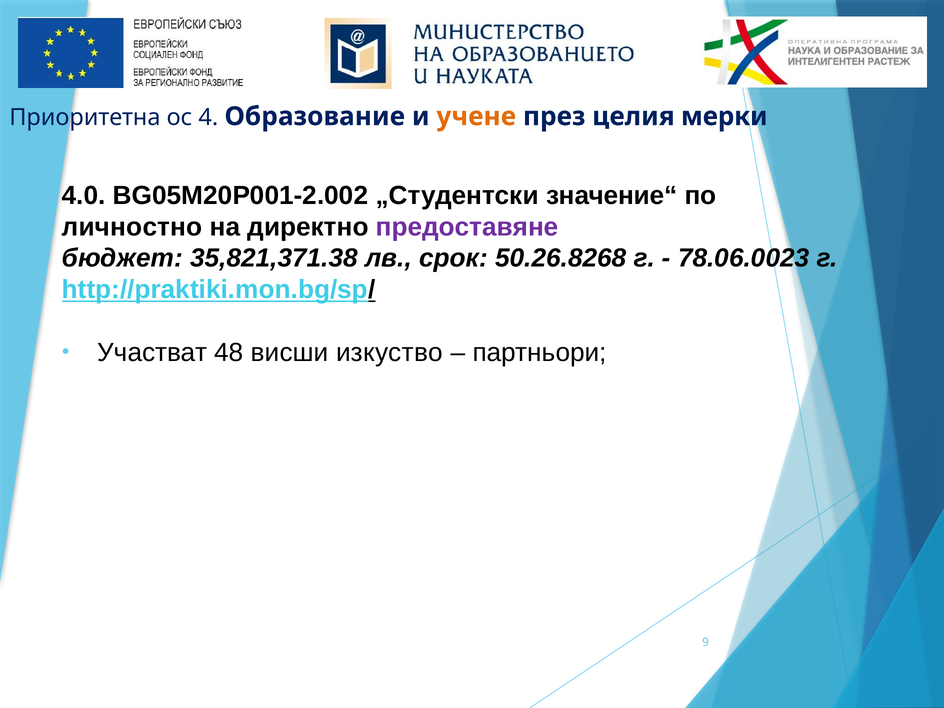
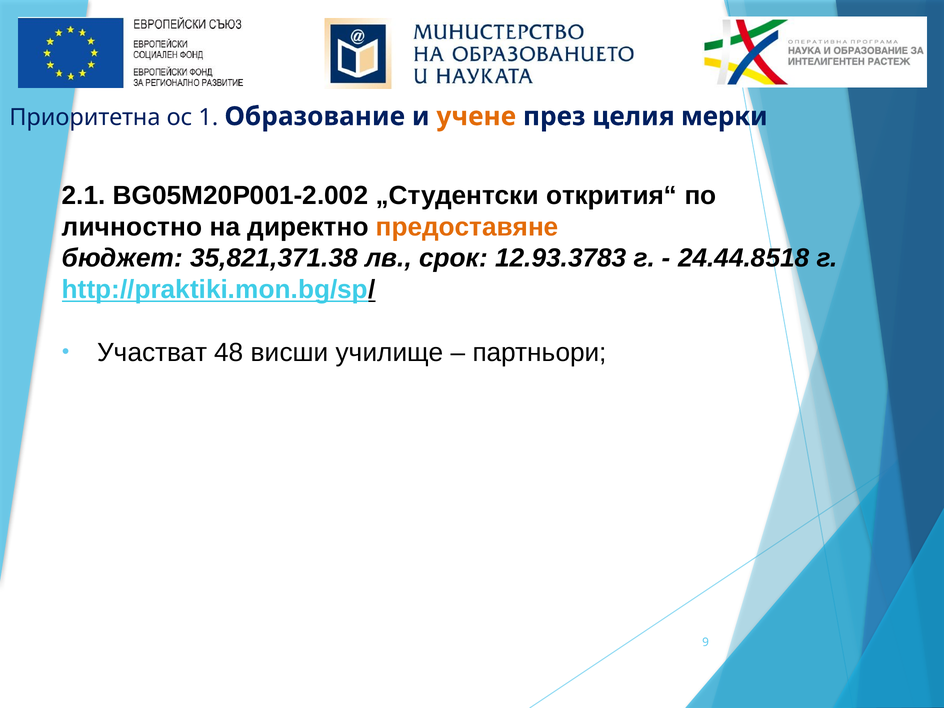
4: 4 -> 1 (208, 117)
4.0: 4.0 -> 2.1 (84, 195)
значение“: значение“ -> открития“ (612, 195)
предоставяне colour: purple -> orange (467, 227)
50.26.8268: 50.26.8268 -> 12.93.3783 (561, 258)
78.06.0023: 78.06.0023 -> 24.44.8518 (744, 258)
изкуство: изкуство -> училище (390, 353)
